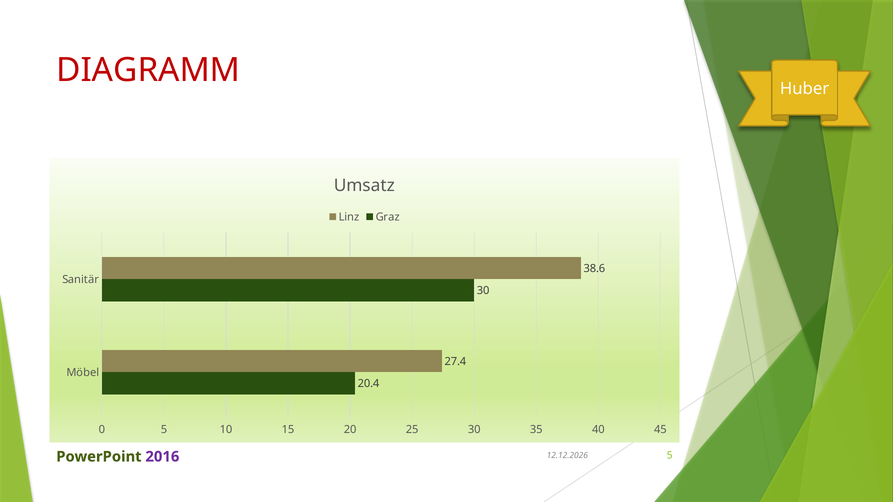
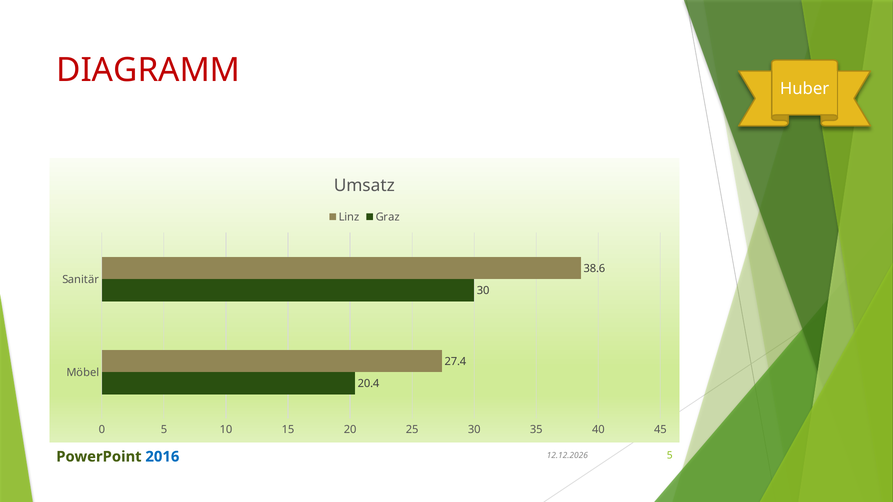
2016 colour: purple -> blue (162, 457)
